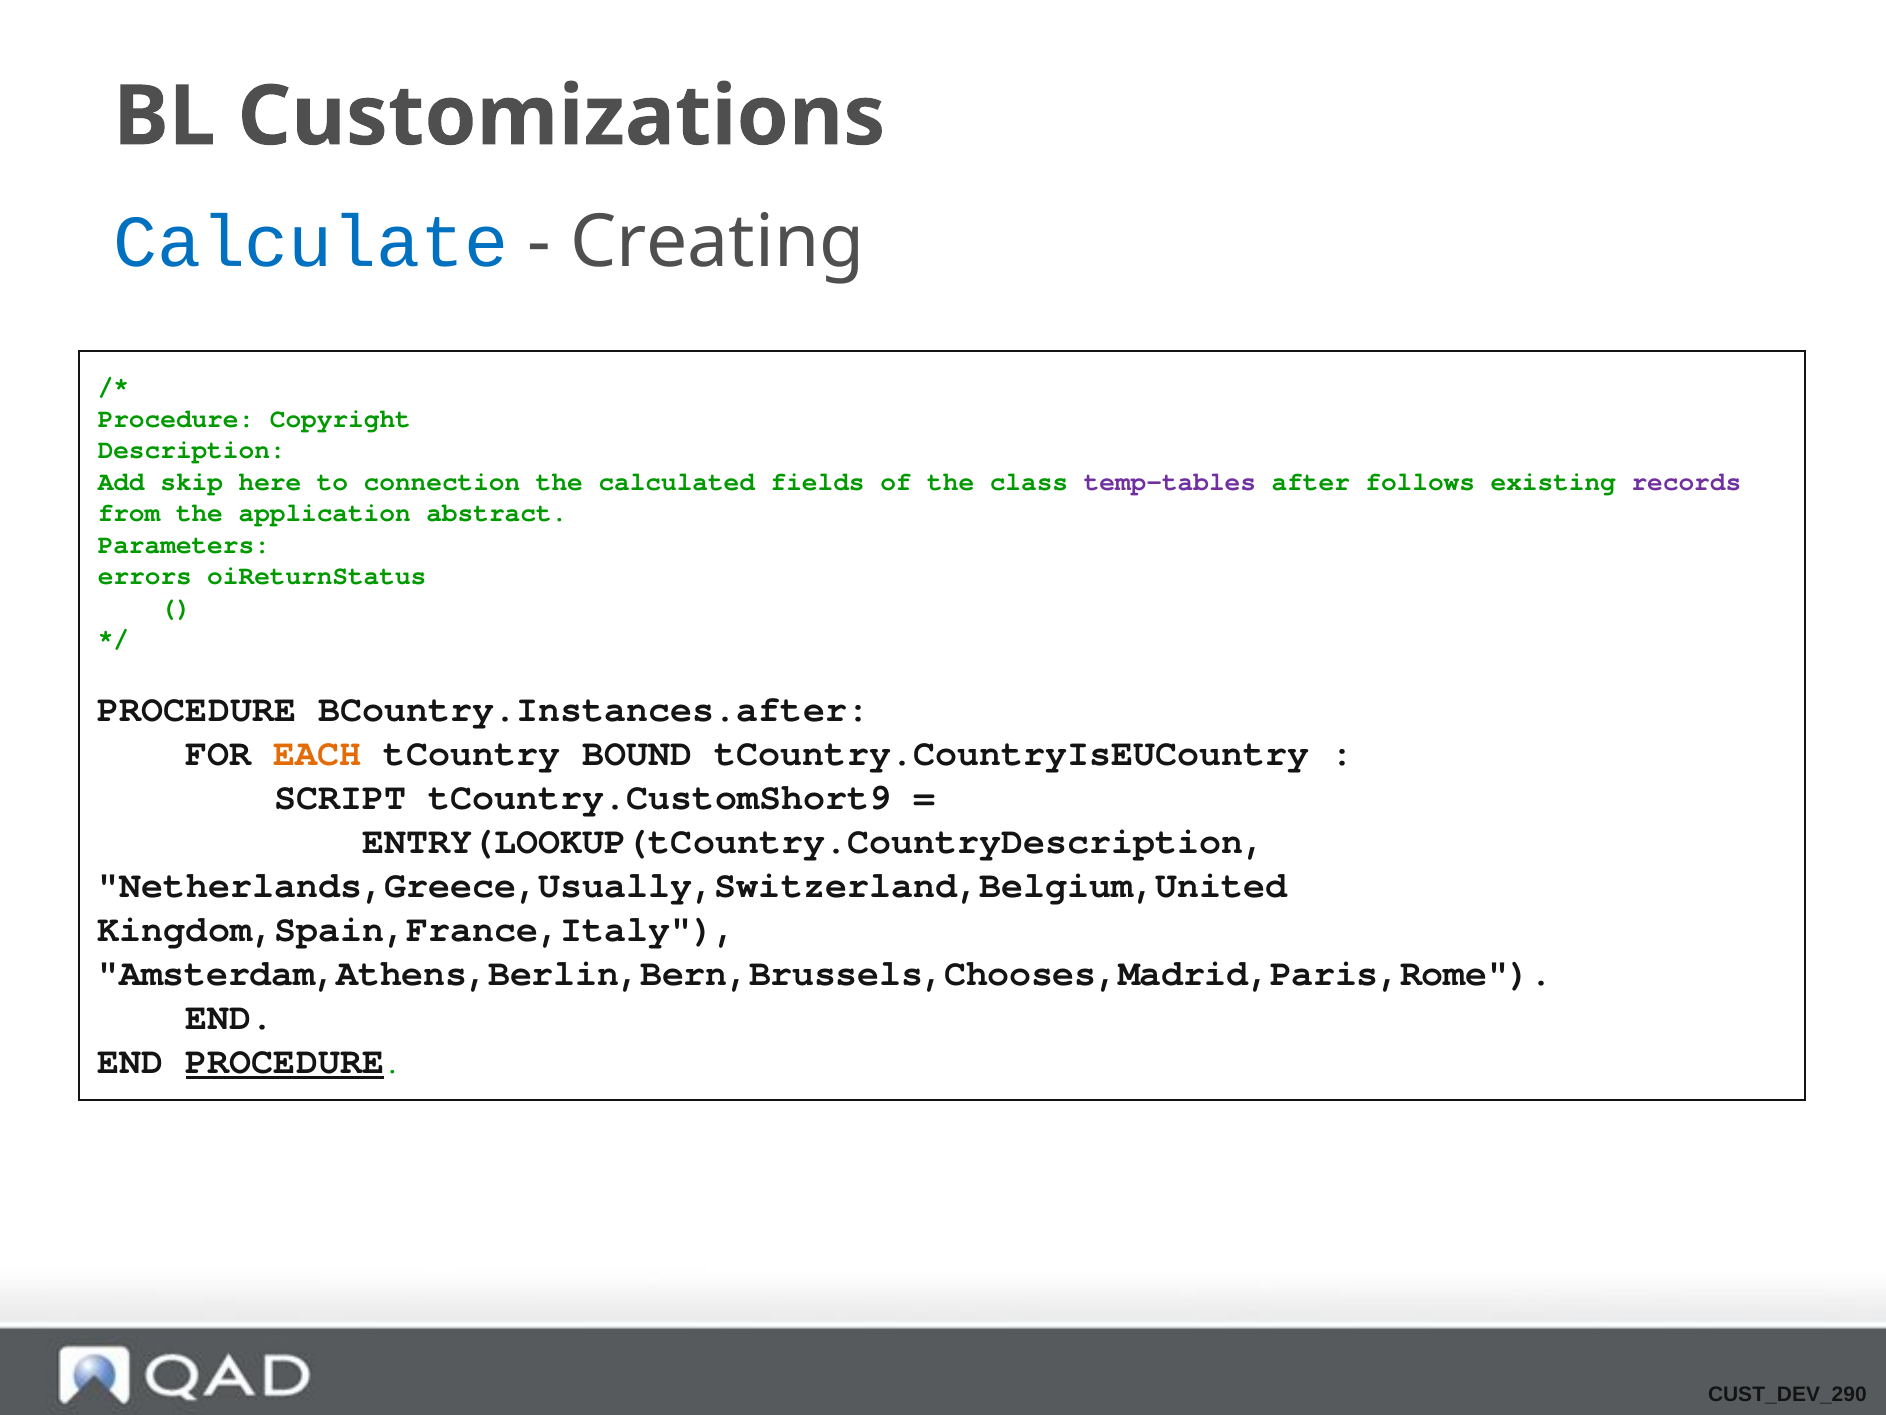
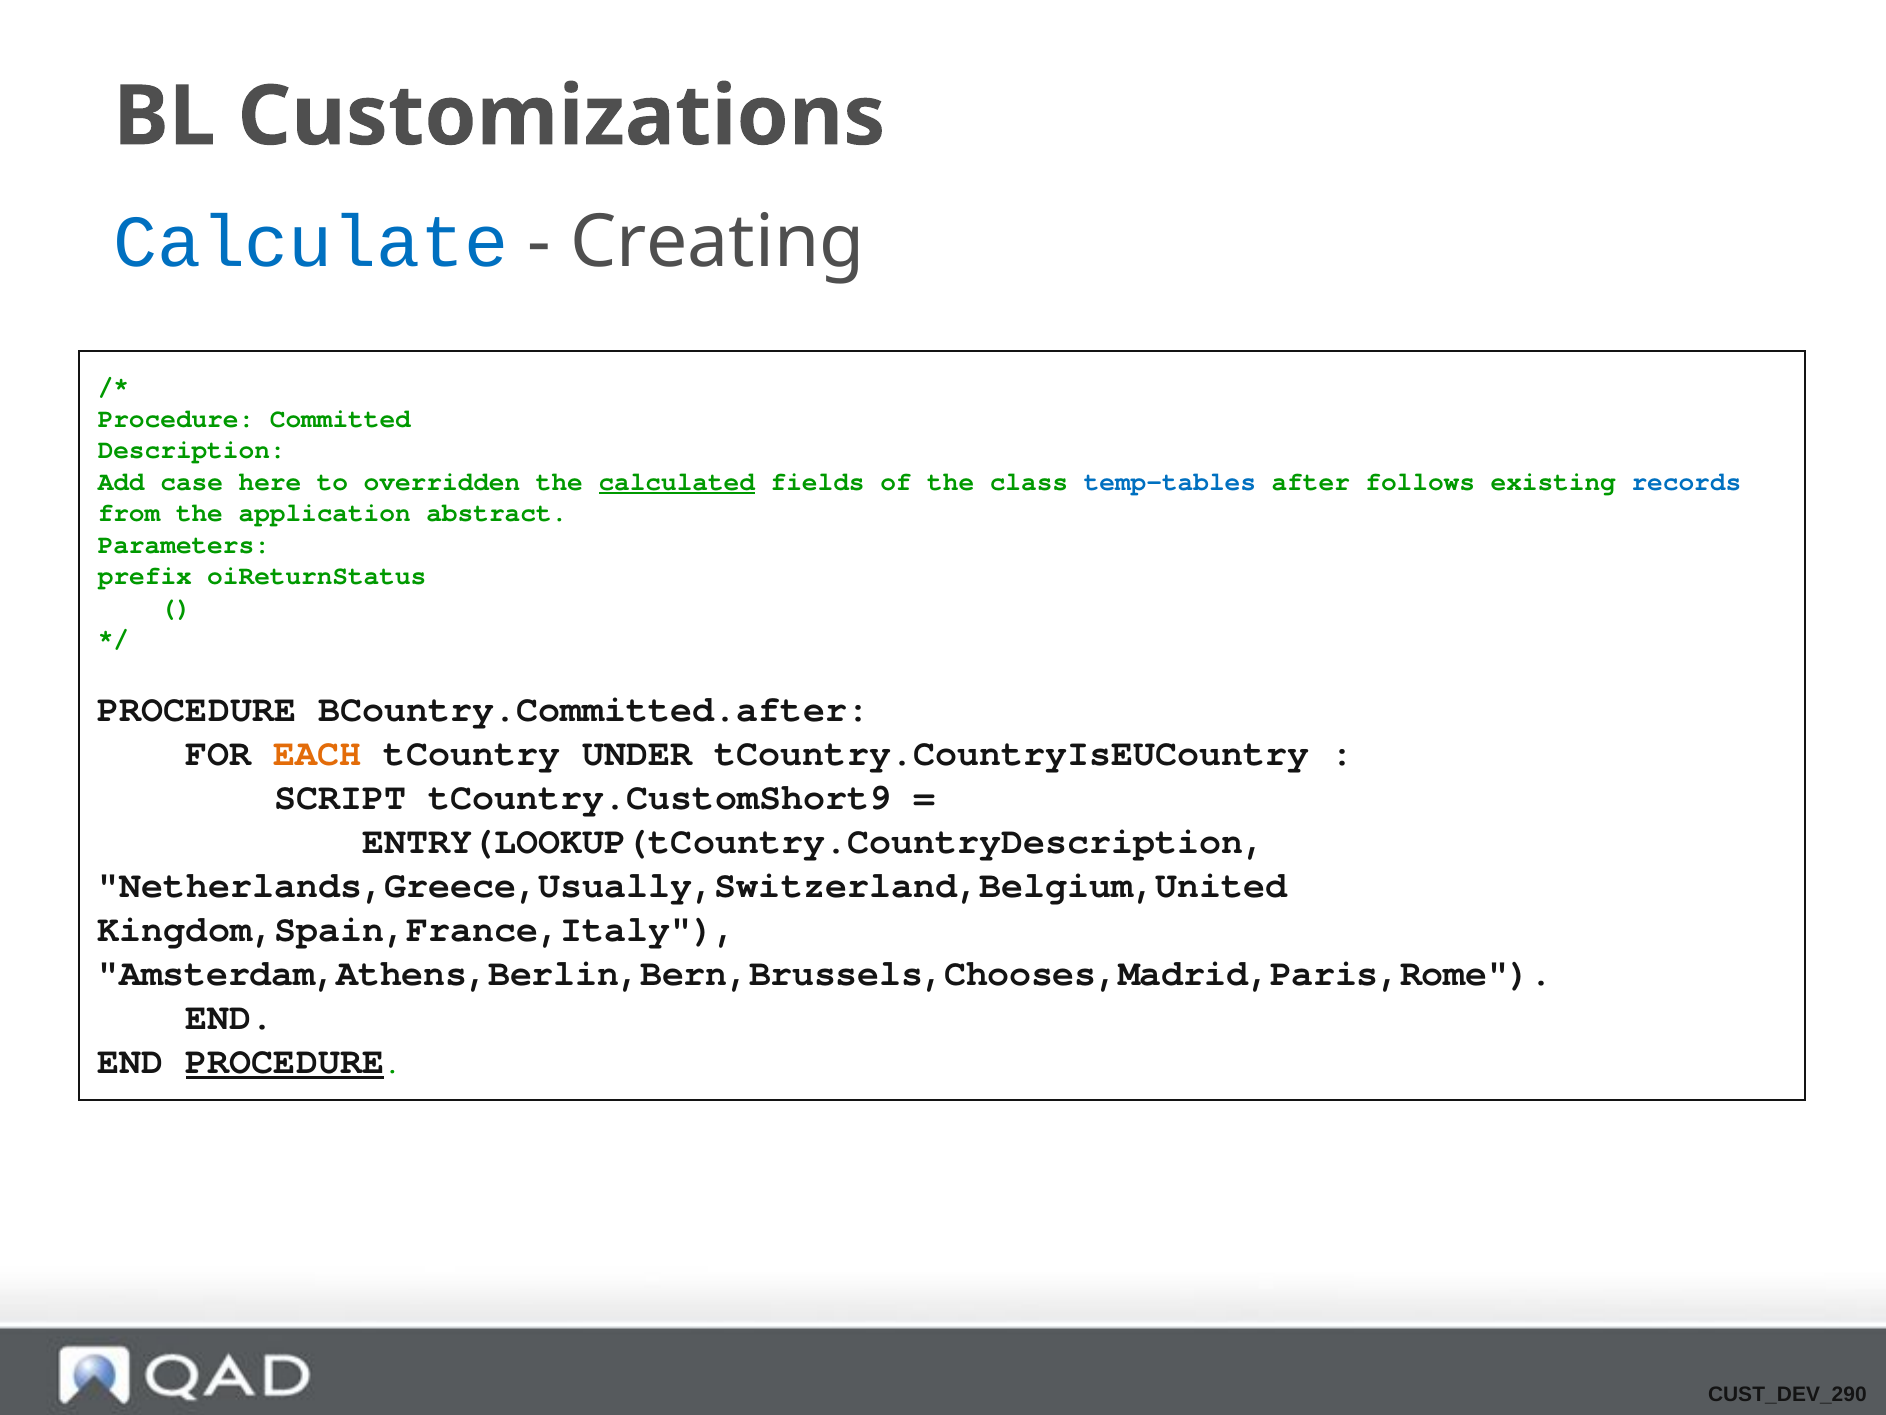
Copyright: Copyright -> Committed (340, 419)
skip: skip -> case (192, 482)
connection: connection -> overridden (442, 482)
calculated underline: none -> present (677, 482)
temp-tables colour: purple -> blue (1170, 482)
records colour: purple -> blue (1686, 482)
errors: errors -> prefix (145, 576)
BCountry.Instances.after: BCountry.Instances.after -> BCountry.Committed.after (594, 709)
BOUND: BOUND -> UNDER (638, 753)
